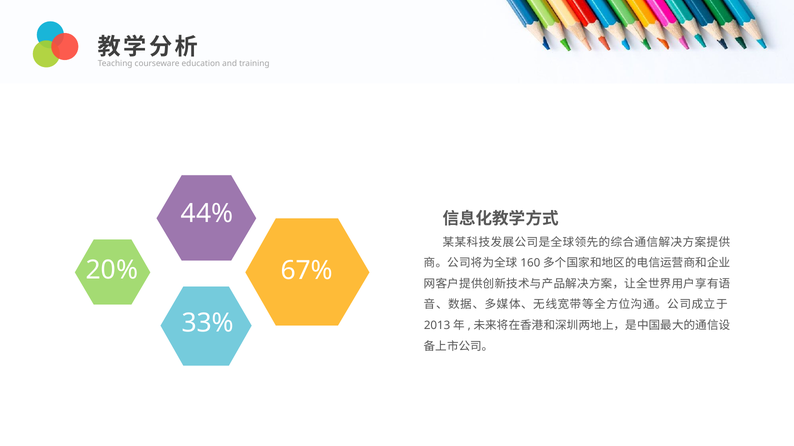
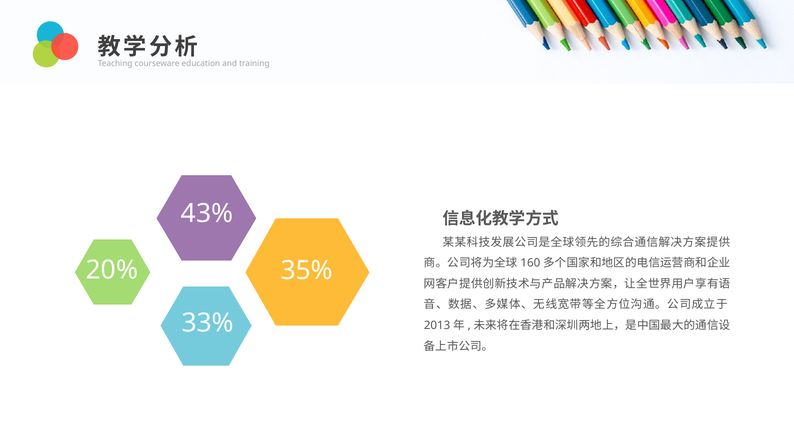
44%: 44% -> 43% (207, 214)
67%: 67% -> 35% (307, 271)
